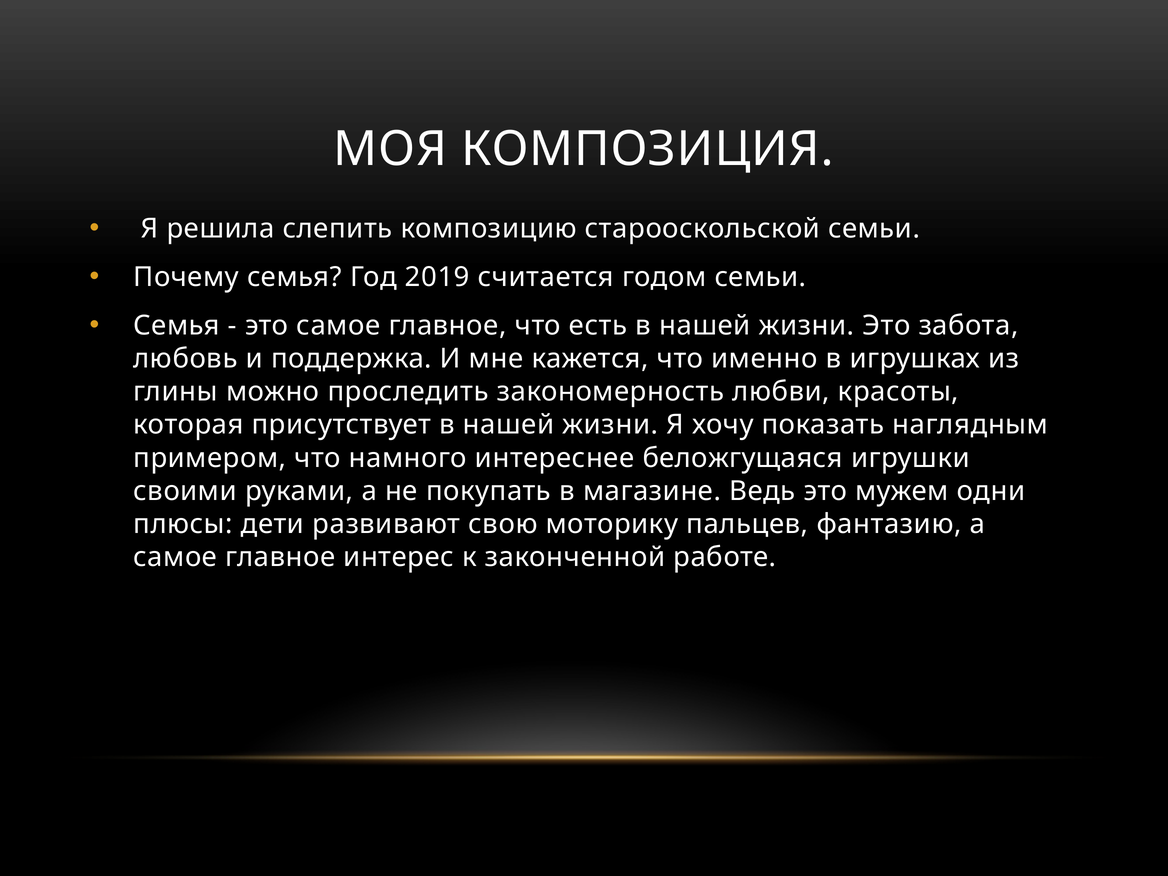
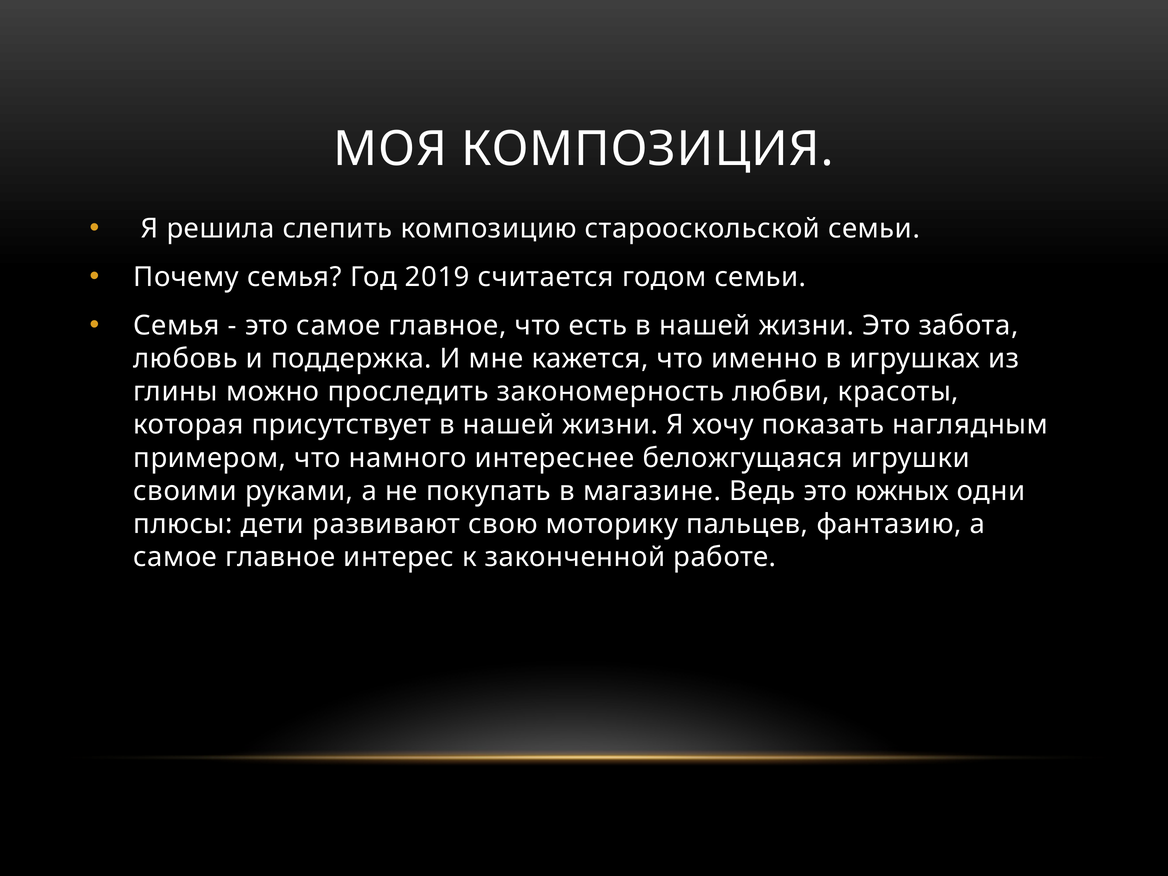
мужем: мужем -> южных (902, 491)
